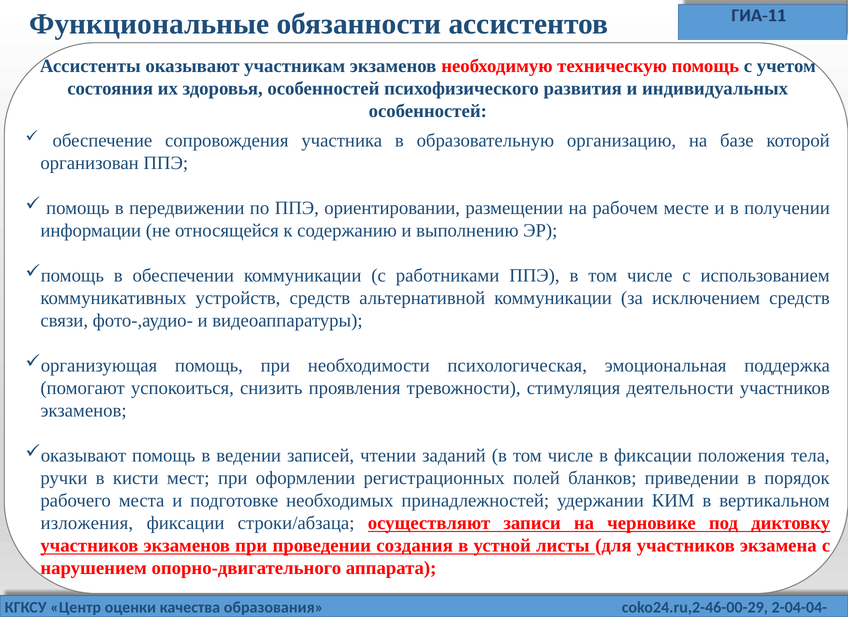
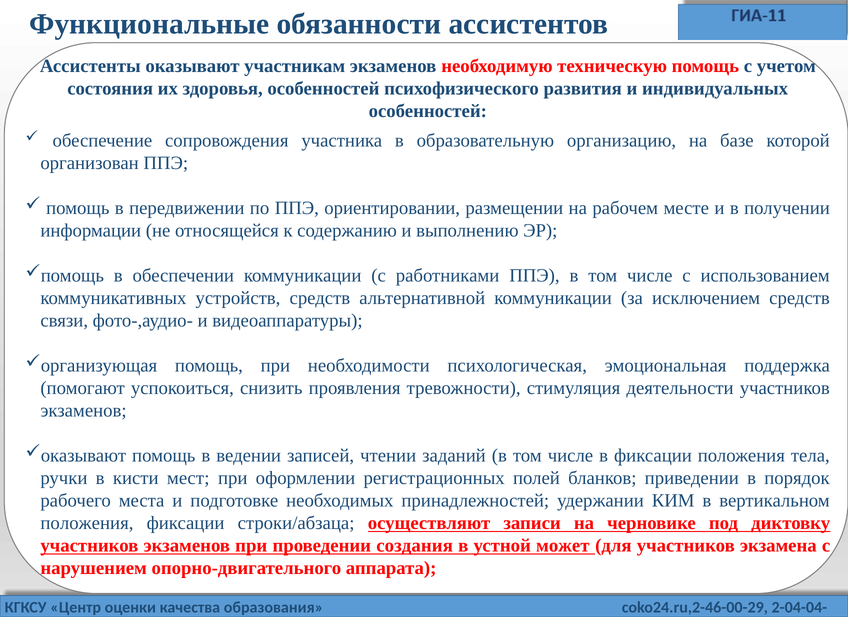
изложения: изложения -> положения (87, 523)
листы: листы -> может (563, 546)
